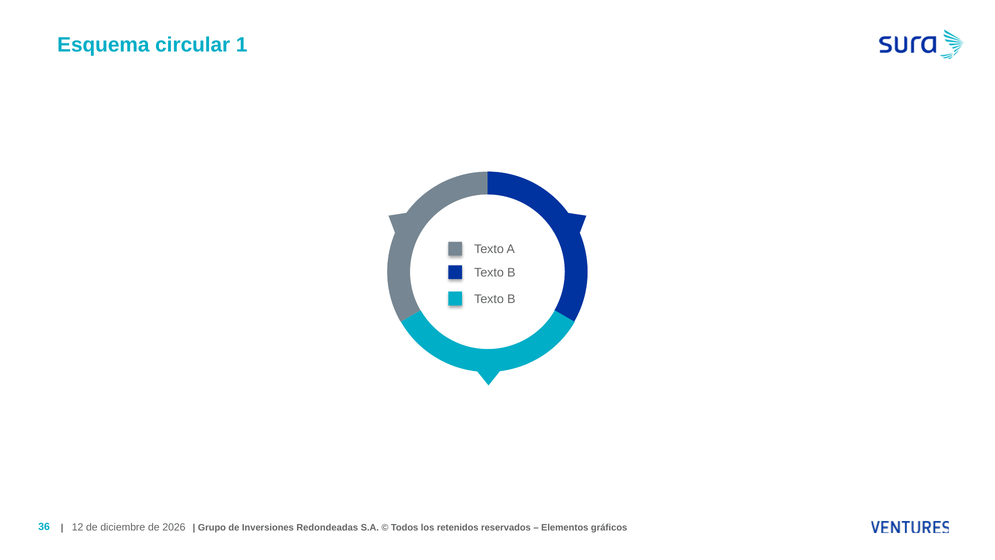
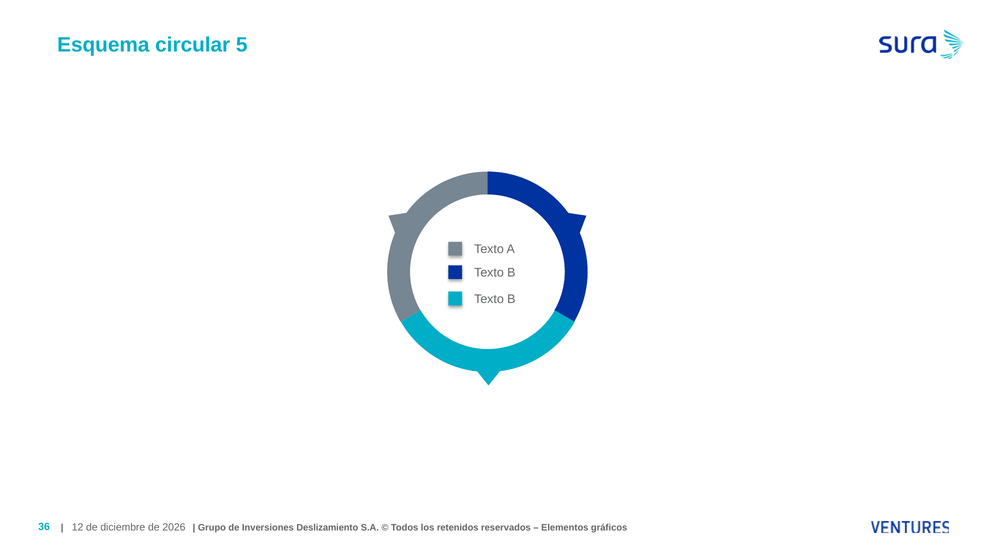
1: 1 -> 5 (242, 45)
Redondeadas: Redondeadas -> Deslizamiento (327, 527)
